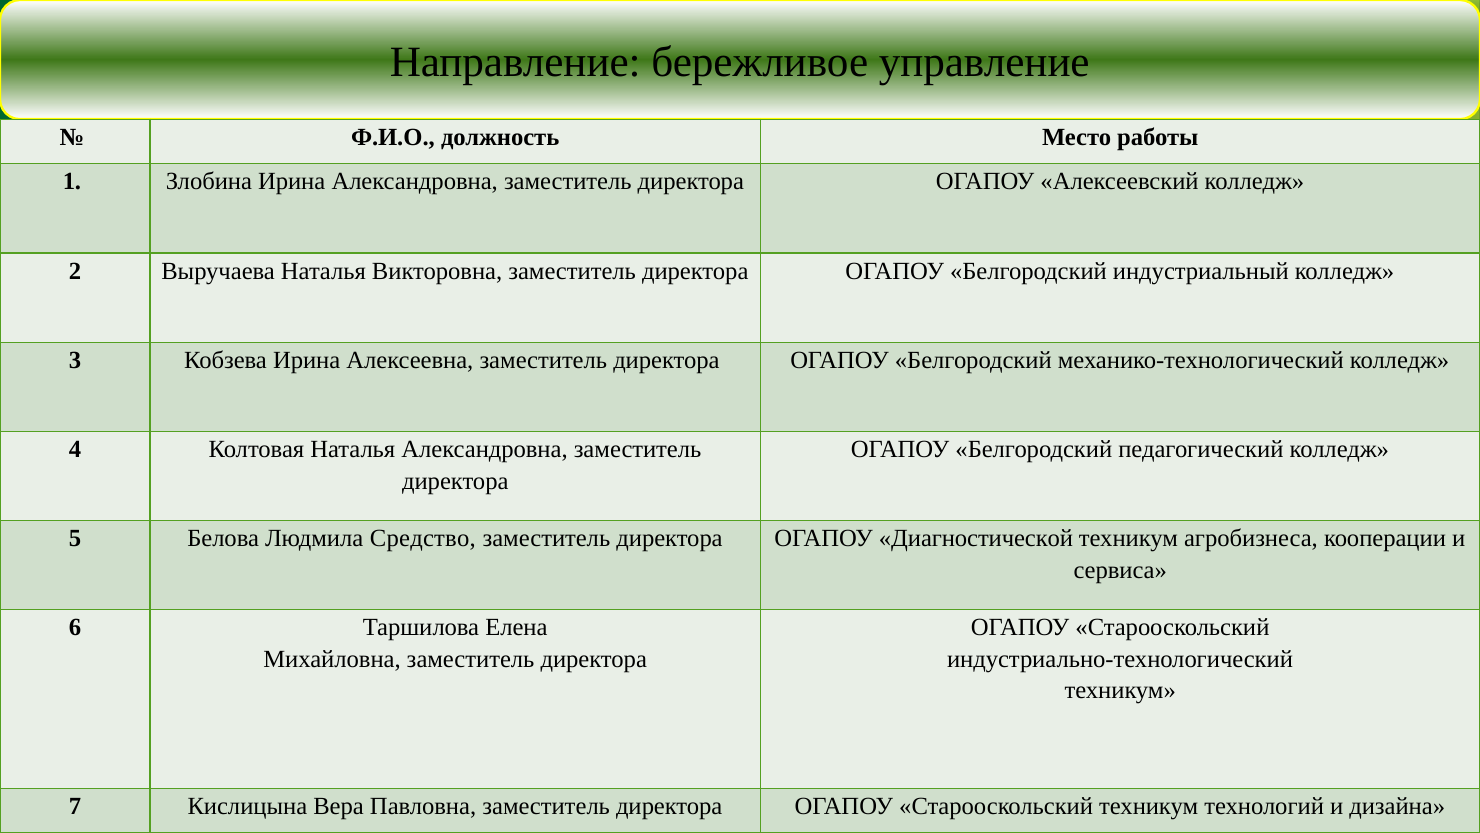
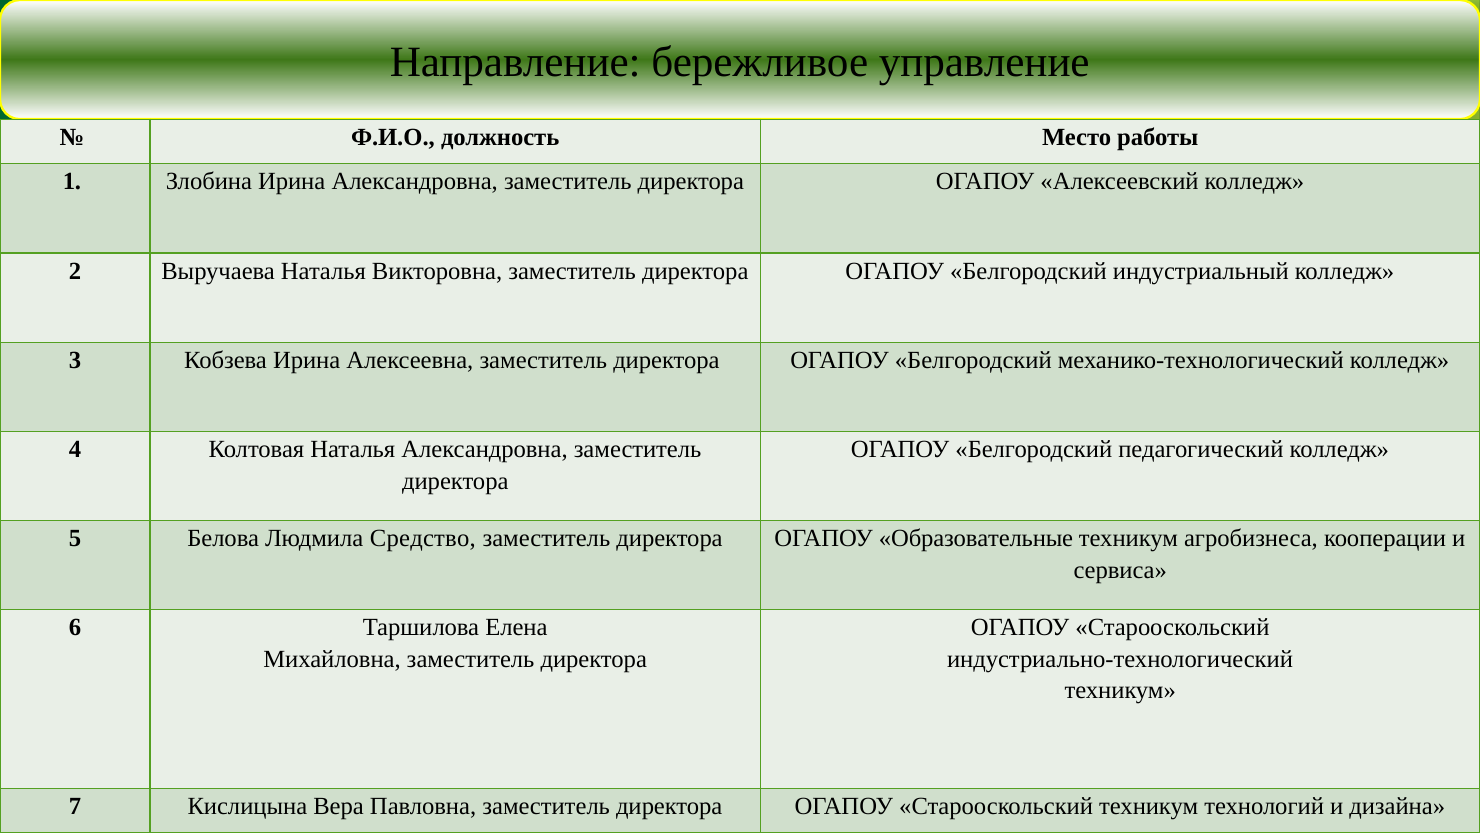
Диагностической: Диагностической -> Образовательные (976, 538)
